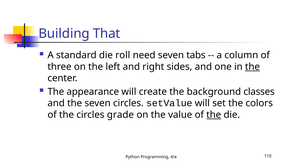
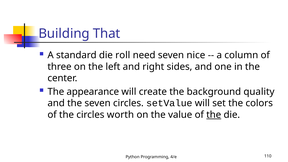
tabs: tabs -> nice (196, 55)
the underline: present -> none (252, 67)
classes: classes -> quality (259, 92)
grade: grade -> worth (120, 115)
